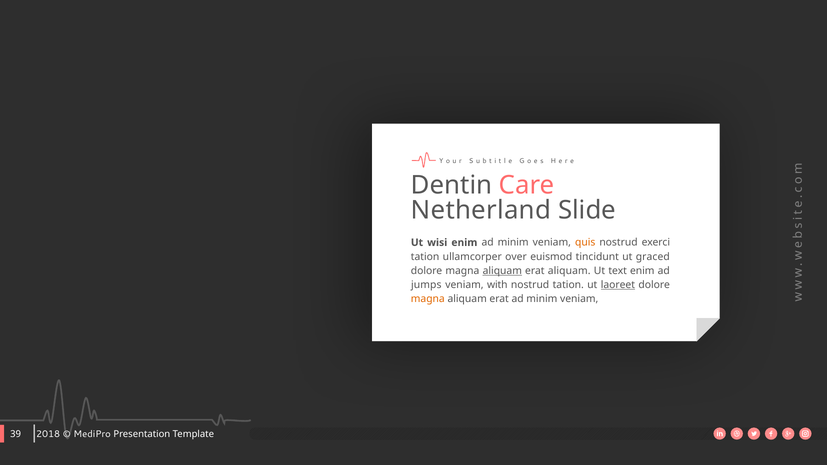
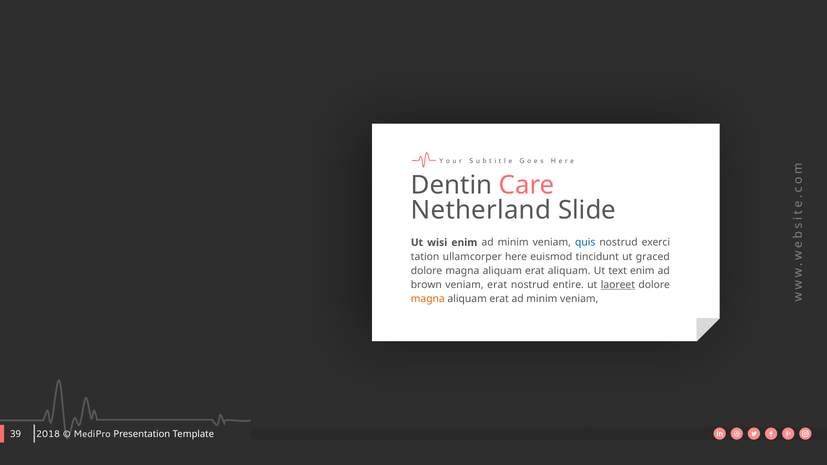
quis colour: orange -> blue (585, 243)
over: over -> here (516, 257)
aliquam underline: present -> none (502, 271)
jumps: jumps -> brown (426, 285)
veniam with: with -> erat (497, 285)
nostrud tation: tation -> entire (568, 285)
